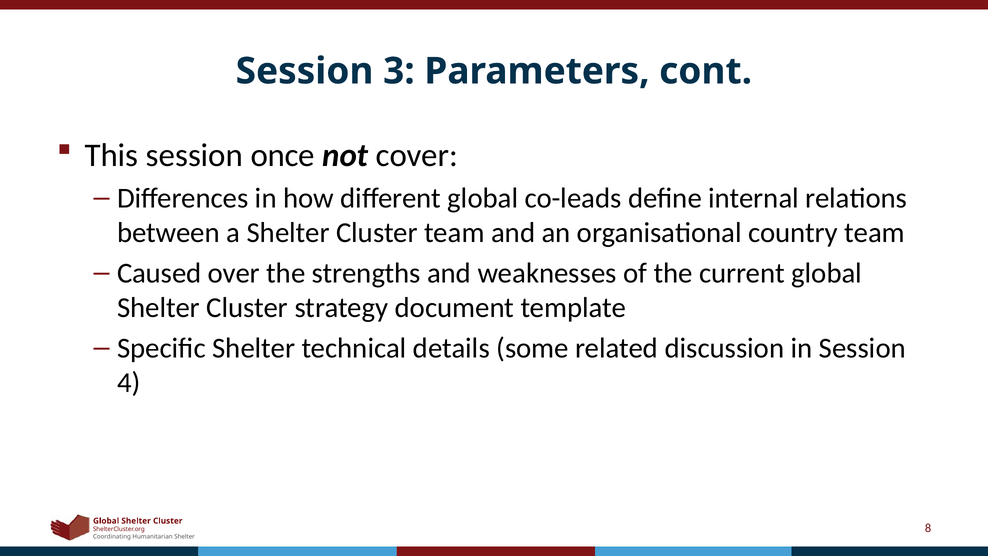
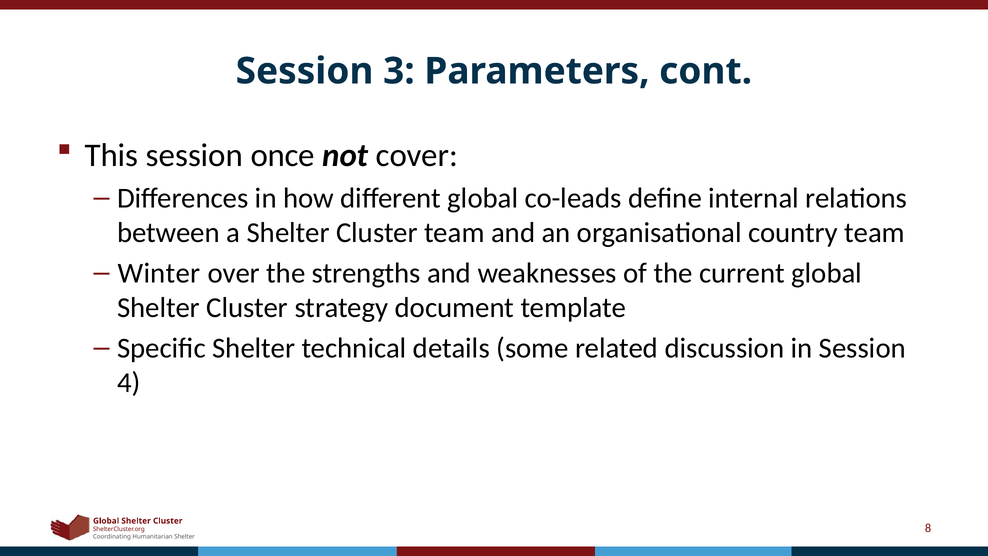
Caused: Caused -> Winter (159, 273)
